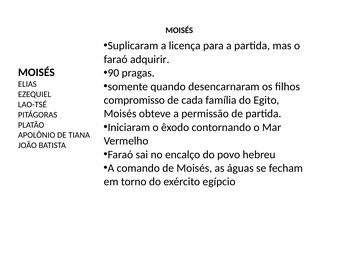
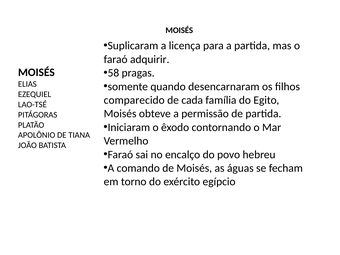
90: 90 -> 58 (113, 73)
compromisso: compromisso -> comparecido (134, 100)
